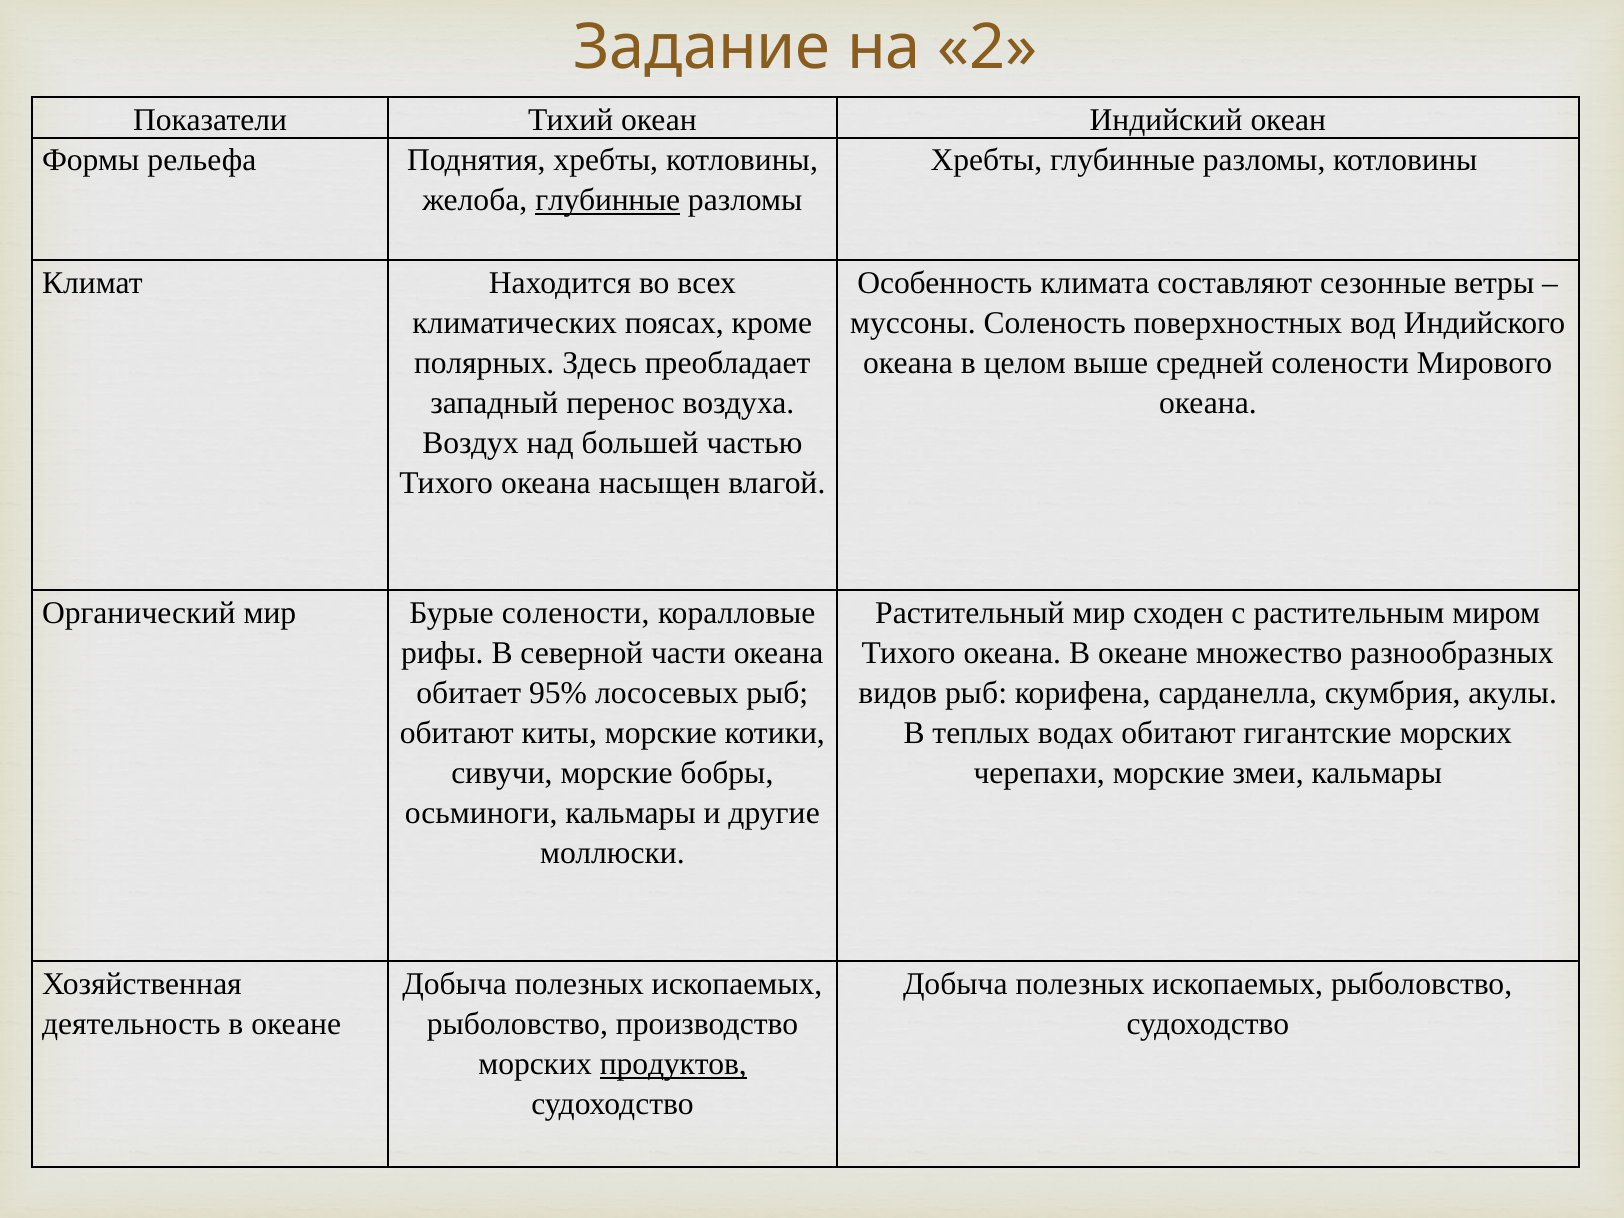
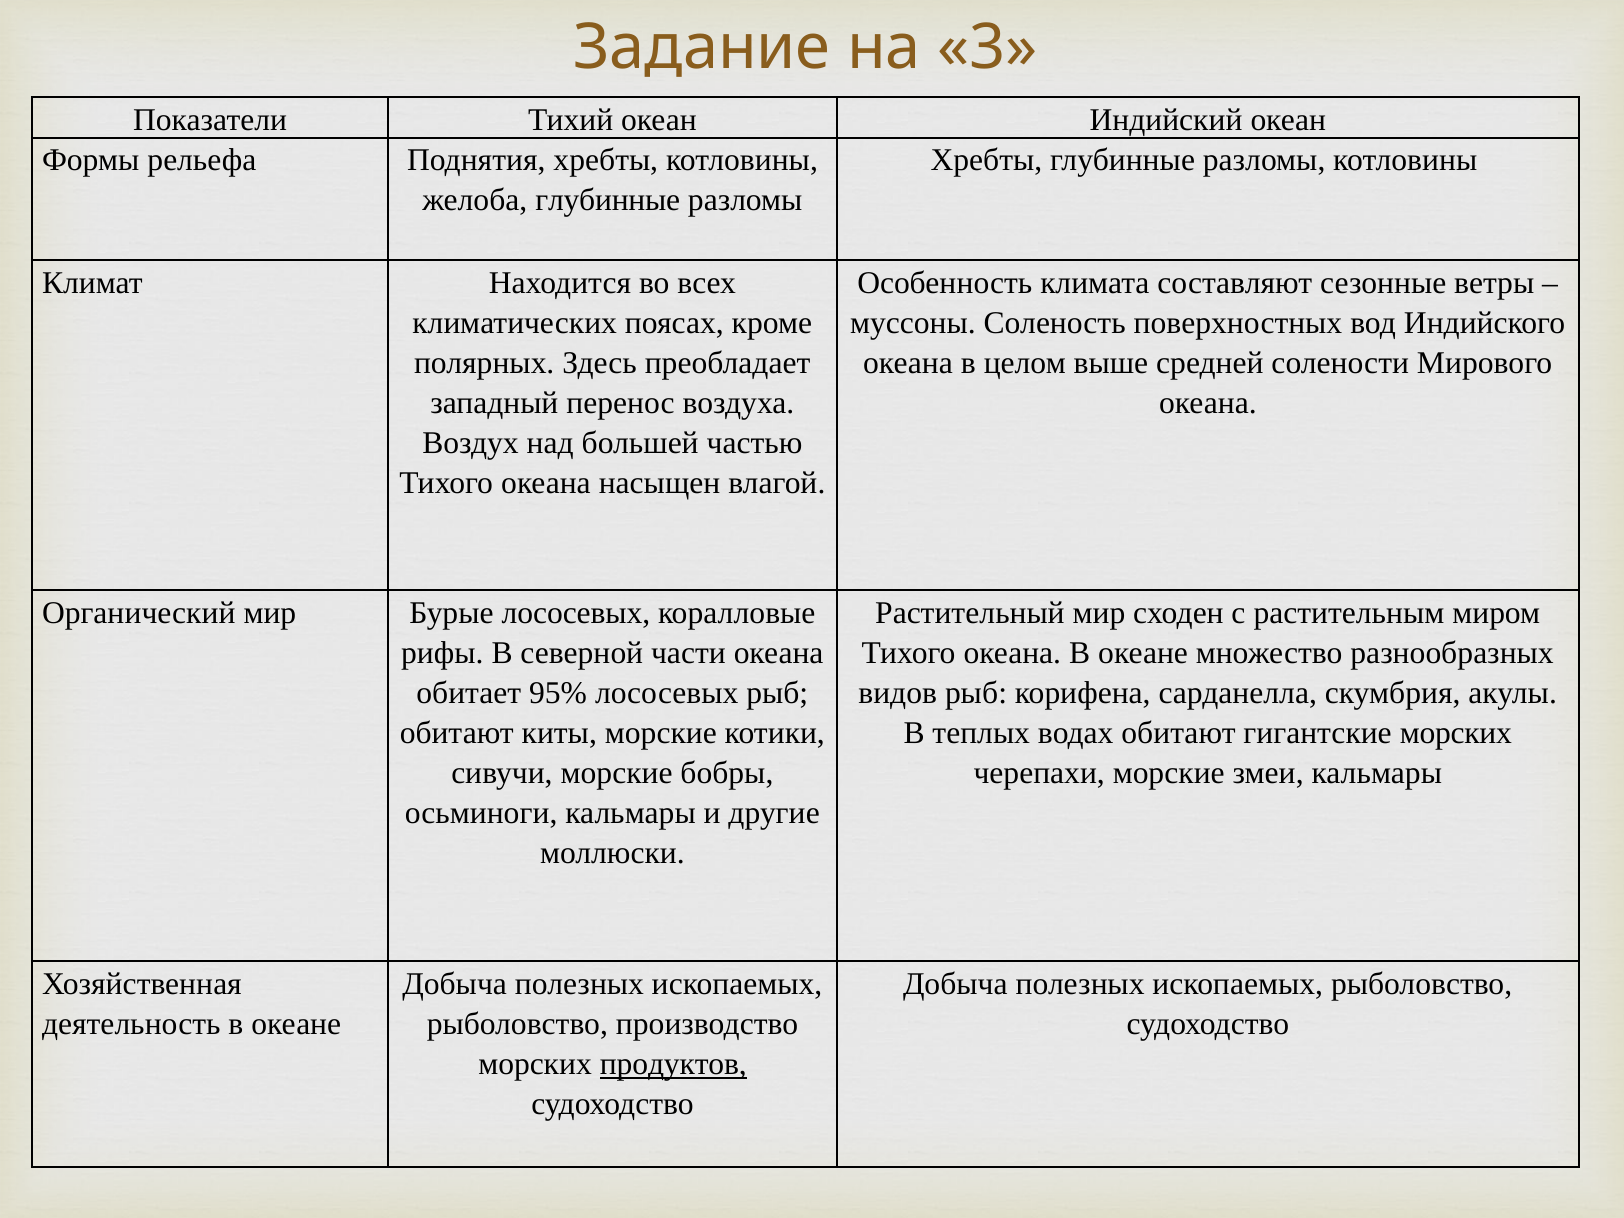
2: 2 -> 3 (987, 48)
глубинные underline: present -> none (608, 201)
Бурые солености: солености -> лососевых (576, 613)
